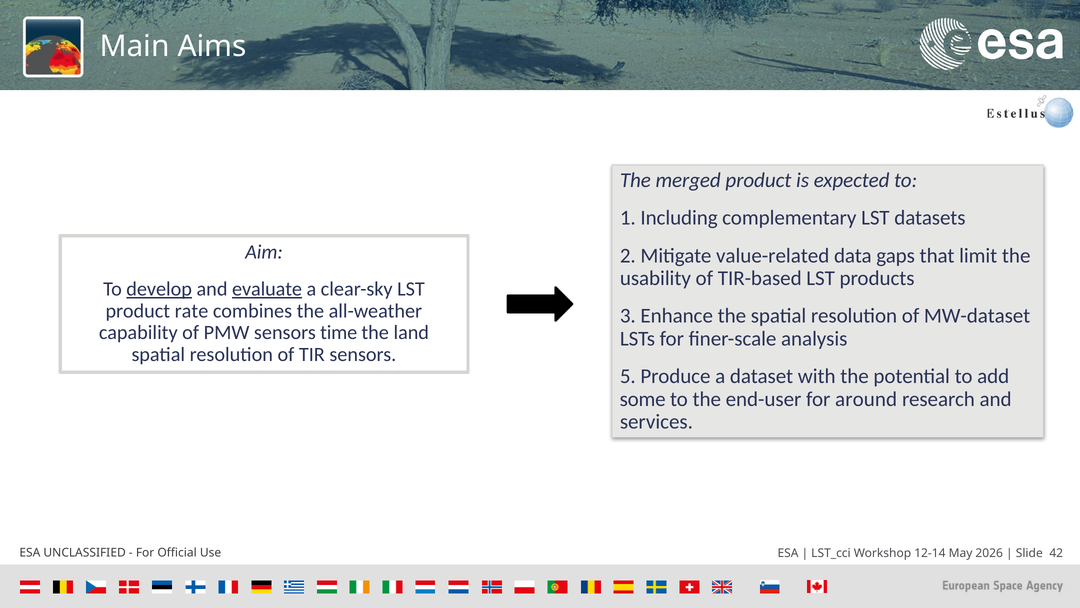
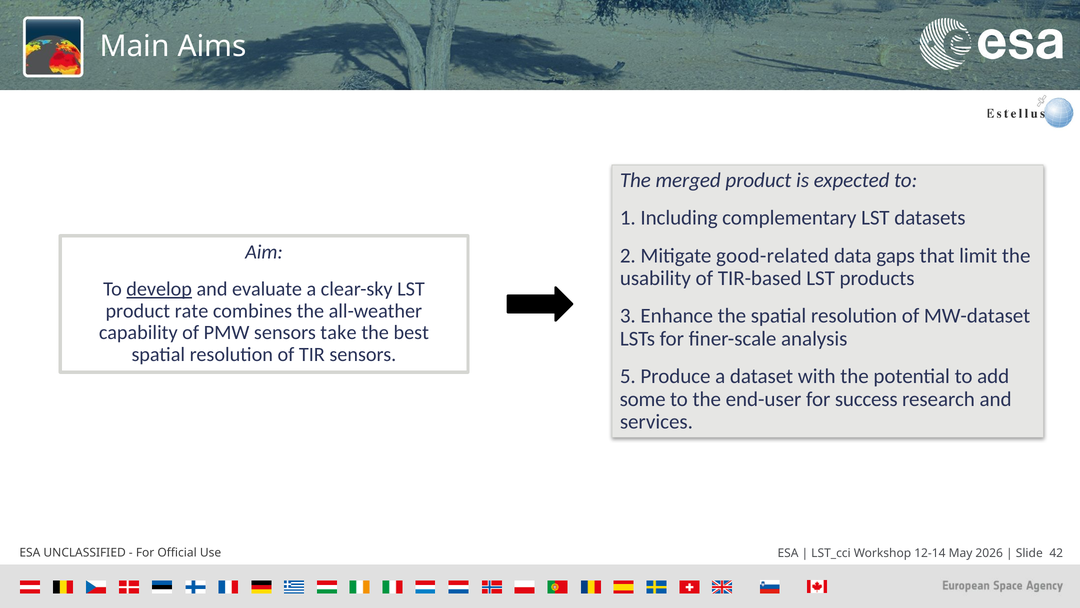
value-related: value-related -> good-related (773, 255)
evaluate underline: present -> none (267, 289)
time: time -> take (339, 332)
land: land -> best (411, 332)
around: around -> success (866, 399)
